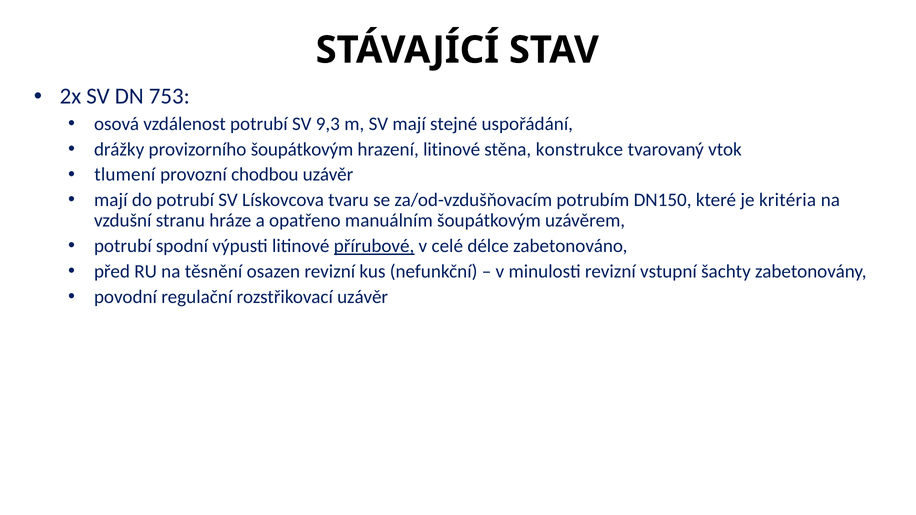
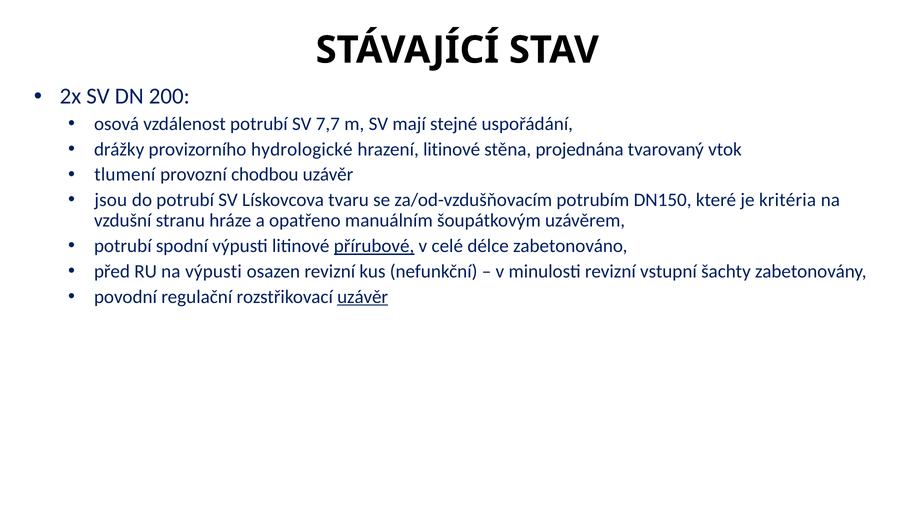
753: 753 -> 200 (169, 96)
9,3: 9,3 -> 7,7 (328, 124)
provizorního šoupátkovým: šoupátkovým -> hydrologické (302, 149)
konstrukce: konstrukce -> projednána (580, 149)
mají: mají -> jsou (111, 200)
na těsnění: těsnění -> výpusti (213, 271)
uzávěr underline: none -> present (363, 297)
